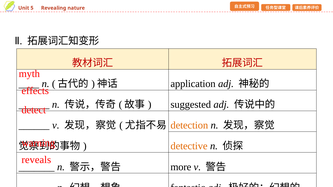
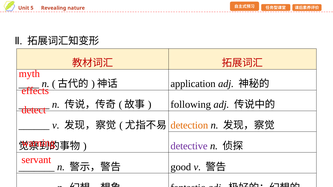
suggested: suggested -> following (191, 105)
detective colour: orange -> purple (189, 146)
reveals: reveals -> servant (36, 160)
more: more -> good (181, 167)
